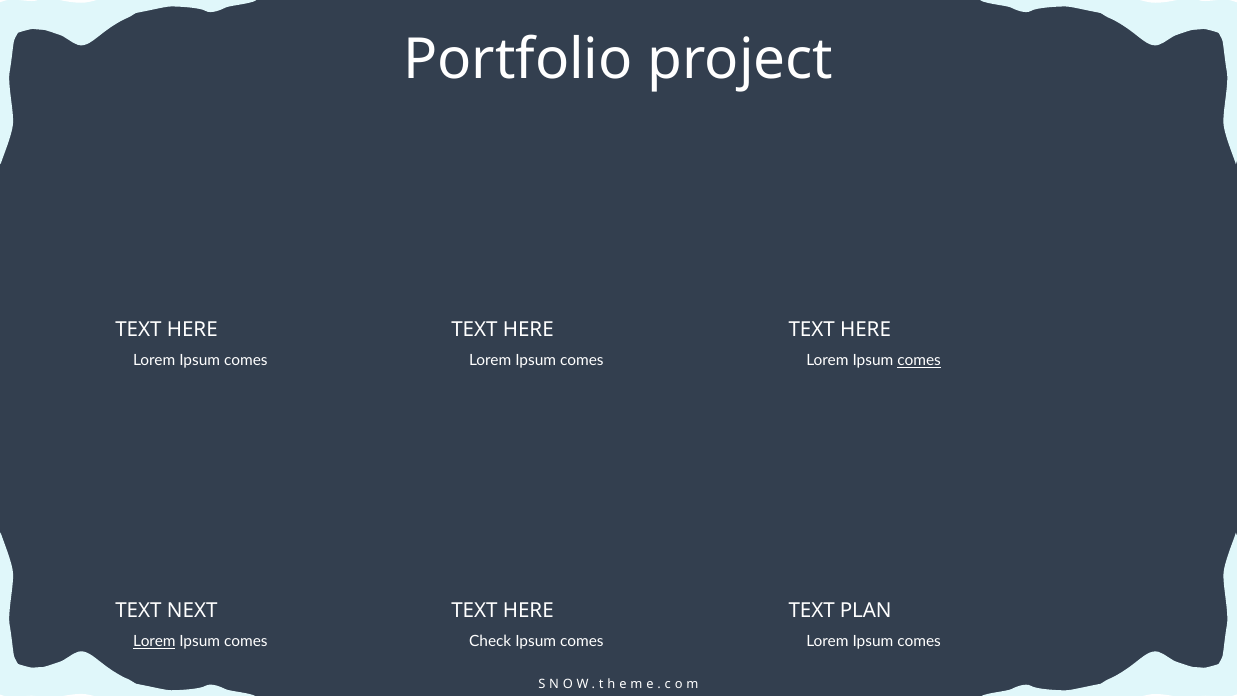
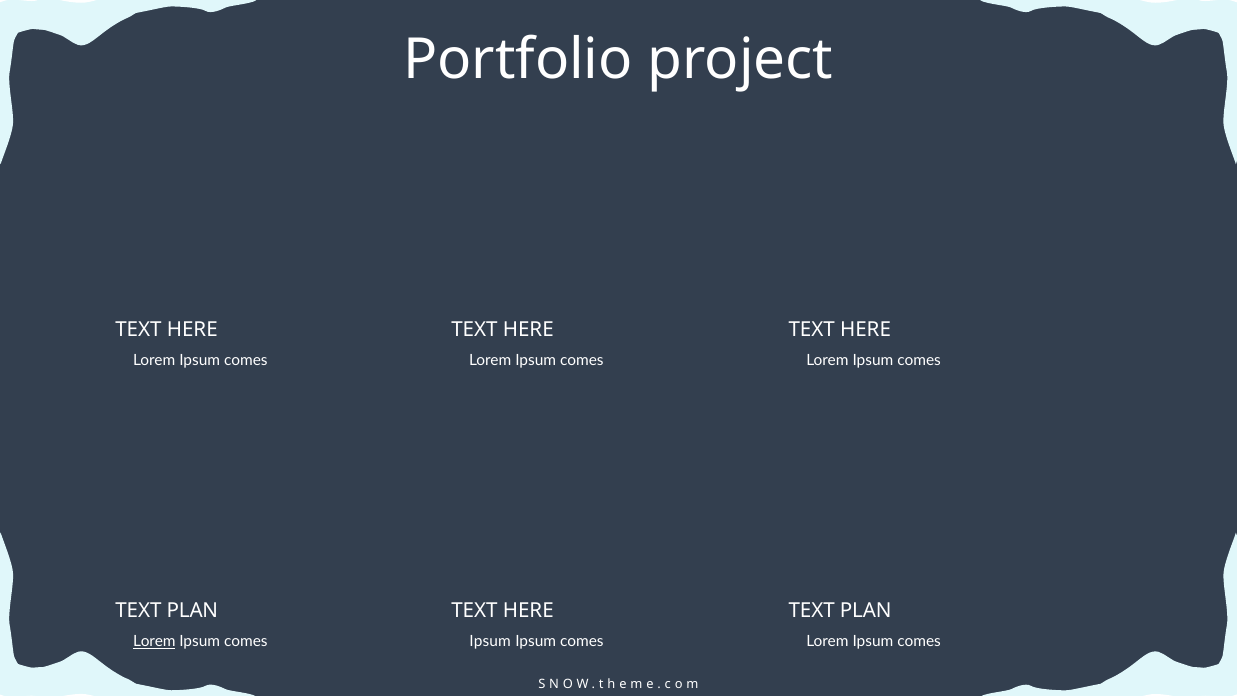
comes underline: present -> none (919, 360)
NEXT: NEXT -> PLAN (192, 610)
Check: Check -> Ipsum (490, 641)
